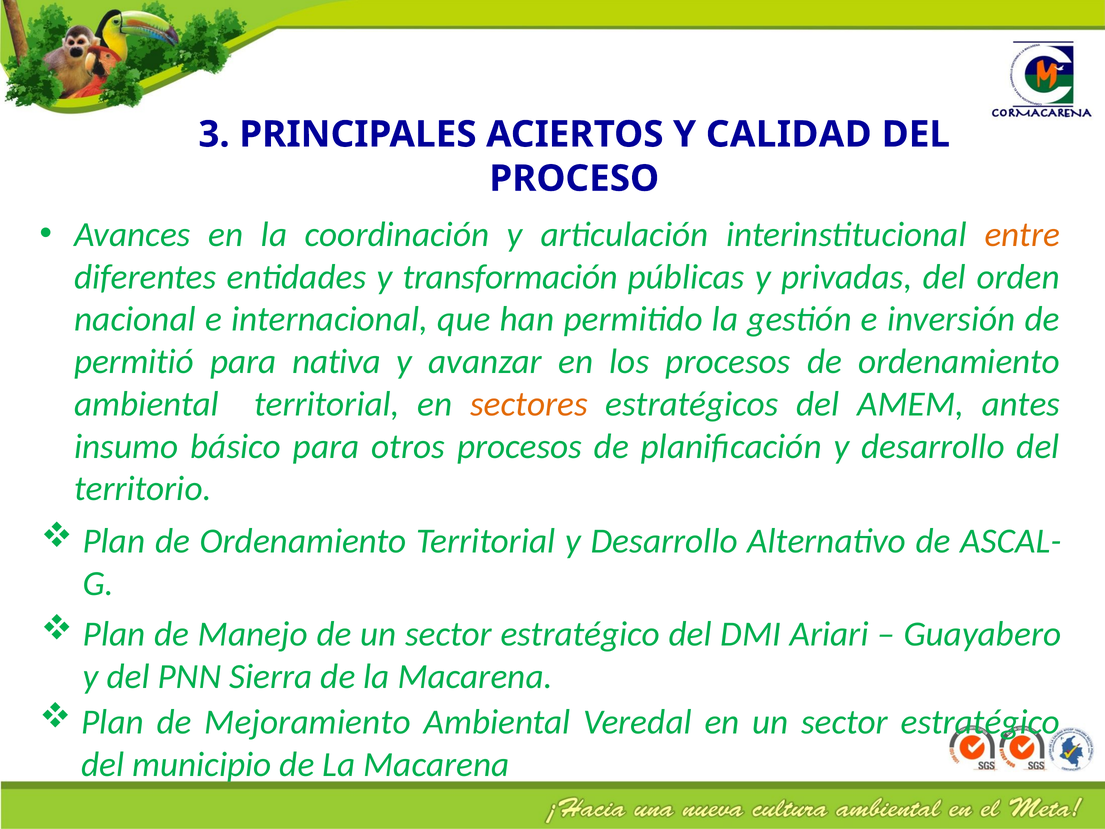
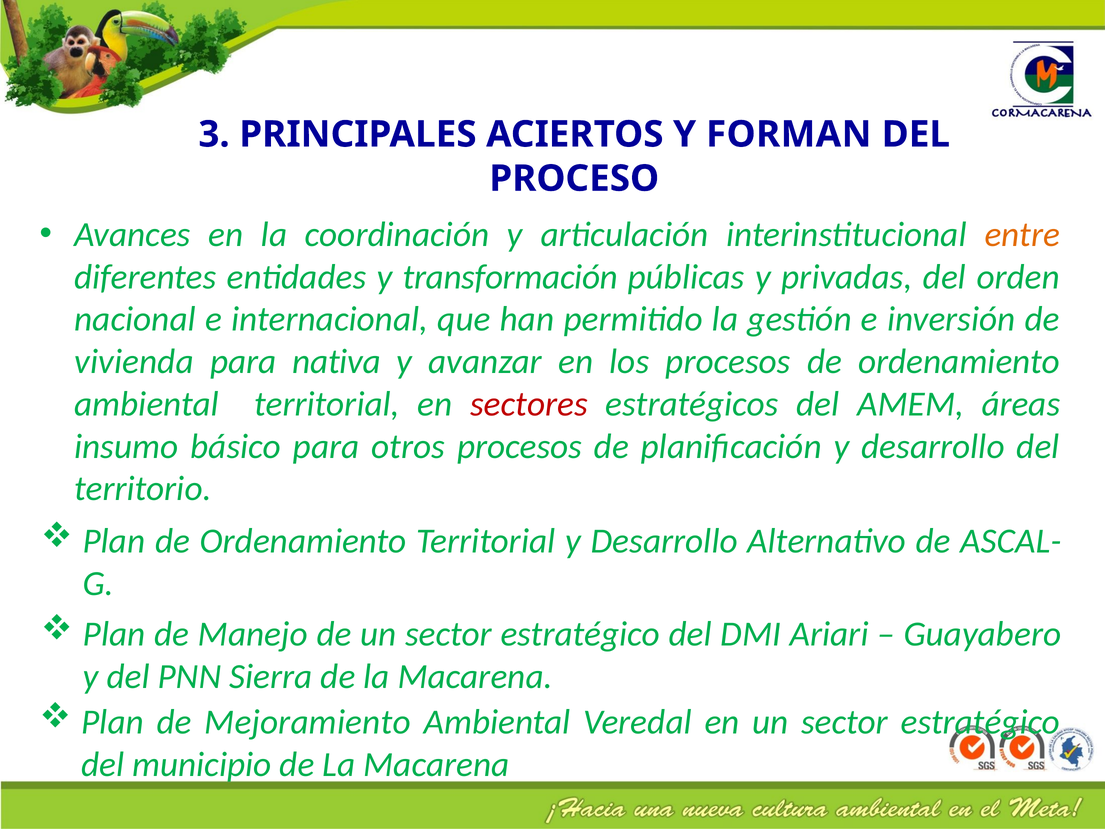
CALIDAD: CALIDAD -> FORMAN (789, 134)
permitió: permitió -> vivienda (134, 362)
sectores colour: orange -> red (529, 404)
antes: antes -> áreas (1021, 404)
